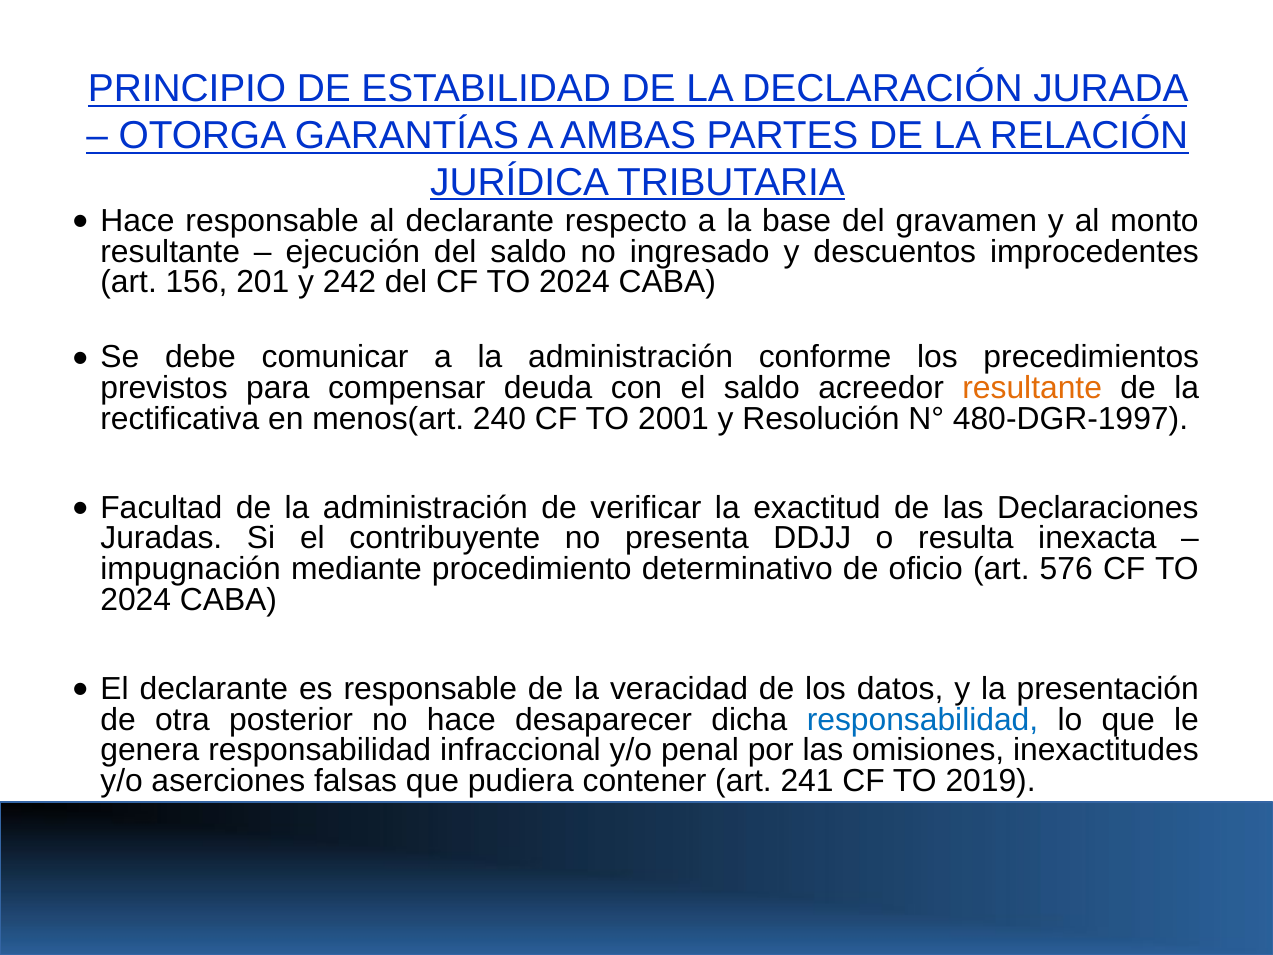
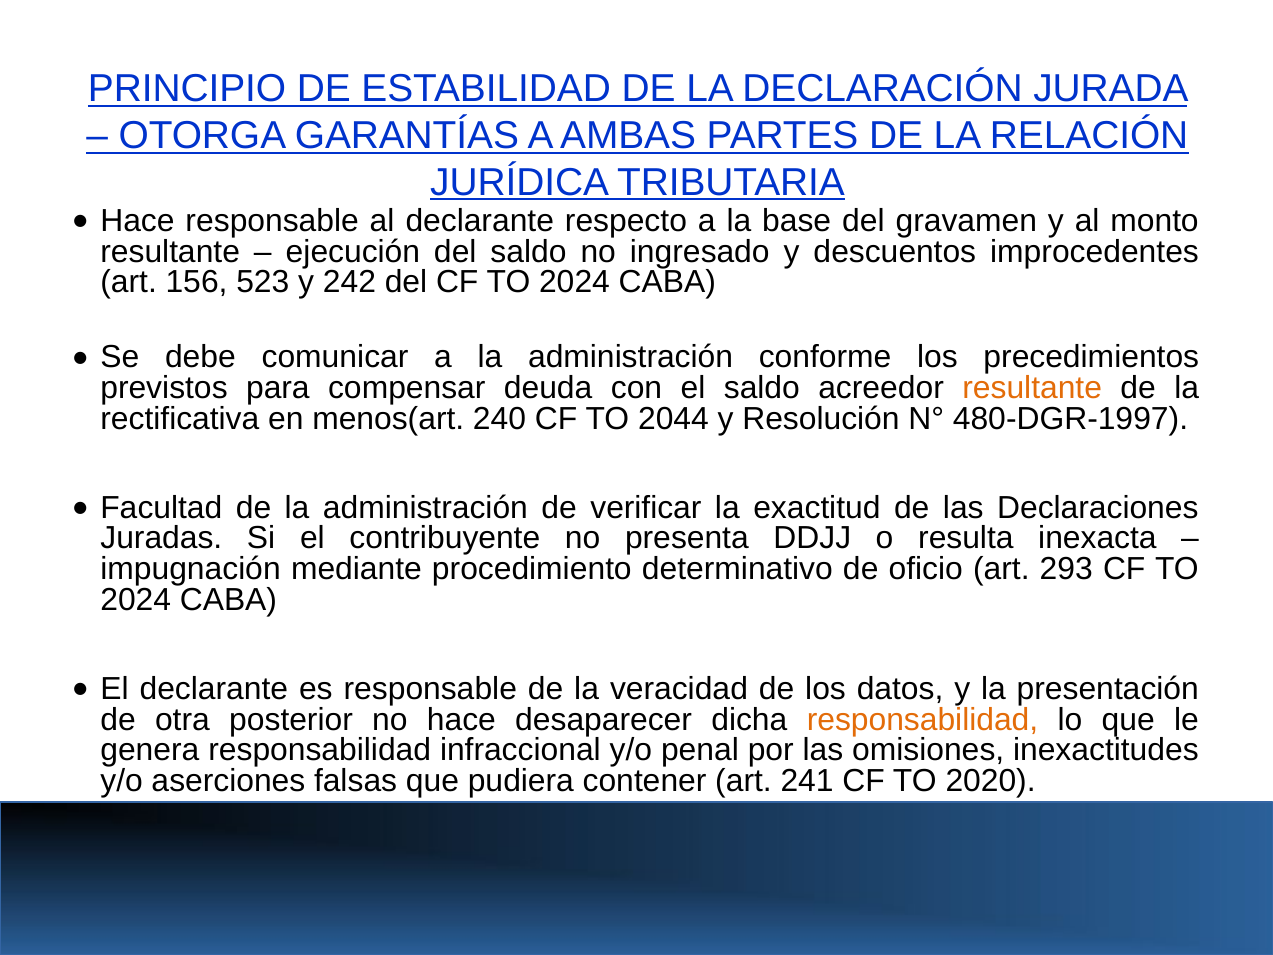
201: 201 -> 523 (263, 282)
2001: 2001 -> 2044 (673, 418)
576: 576 -> 293 (1066, 569)
responsabilidad colour: blue -> orange (922, 719)
2019: 2019 -> 2020 (991, 781)
